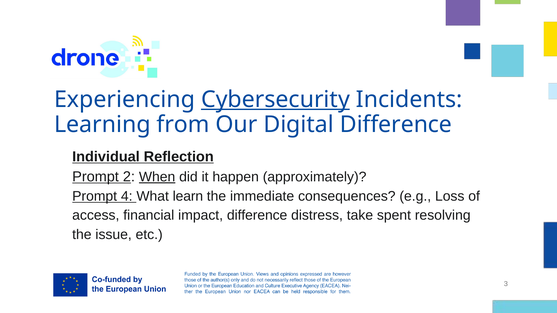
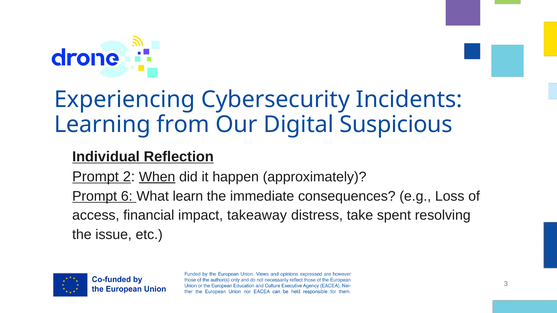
Cybersecurity underline: present -> none (275, 99)
Digital Difference: Difference -> Suspicious (396, 125)
4: 4 -> 6 (127, 196)
impact difference: difference -> takeaway (257, 216)
